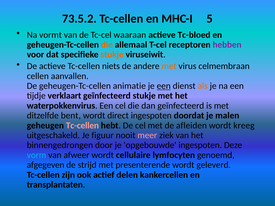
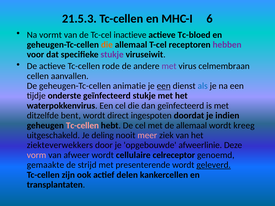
73.5.2: 73.5.2 -> 21.5.3 (79, 19)
5: 5 -> 6 (210, 19)
waaraan: waaraan -> inactieve (130, 35)
stukje colour: orange -> purple (112, 55)
niets: niets -> rode (111, 66)
met colour: orange -> purple (169, 66)
als colour: orange -> blue (203, 86)
verklaart: verklaart -> onderste (64, 96)
malen: malen -> indien (227, 116)
de afleiden: afleiden -> allemaal (192, 126)
figuur: figuur -> deling (103, 135)
binnengedrongen: binnengedrongen -> ziekteverwekkers (60, 145)
opgebouwde ingespoten: ingespoten -> afweerlinie (200, 145)
vorm colour: light blue -> pink (37, 155)
lymfocyten: lymfocyten -> celreceptor (174, 155)
afgegeven: afgegeven -> gemaakte (45, 165)
geleverd underline: none -> present (214, 165)
